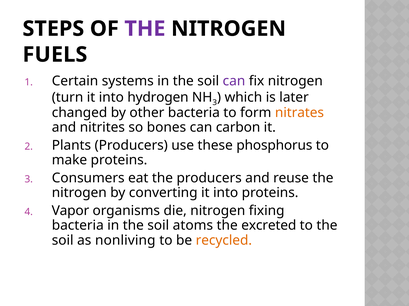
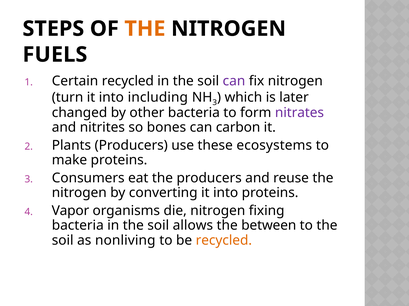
THE colour: purple -> orange (145, 29)
Certain systems: systems -> recycled (128, 81)
hydrogen: hydrogen -> including (158, 98)
nitrates colour: orange -> purple (299, 113)
phosphorus: phosphorus -> ecosystems (274, 146)
atoms: atoms -> allows (193, 226)
excreted: excreted -> between (269, 226)
